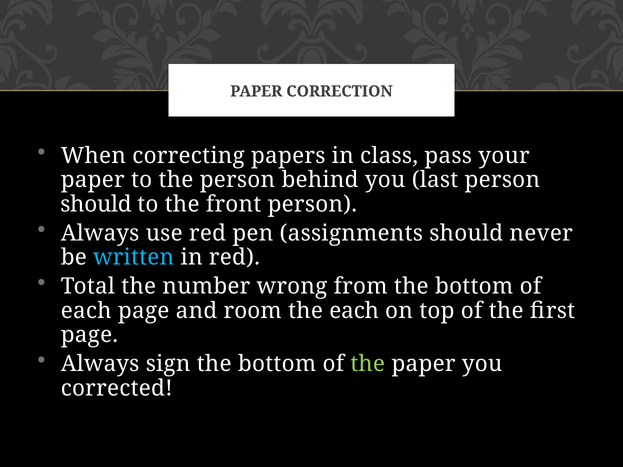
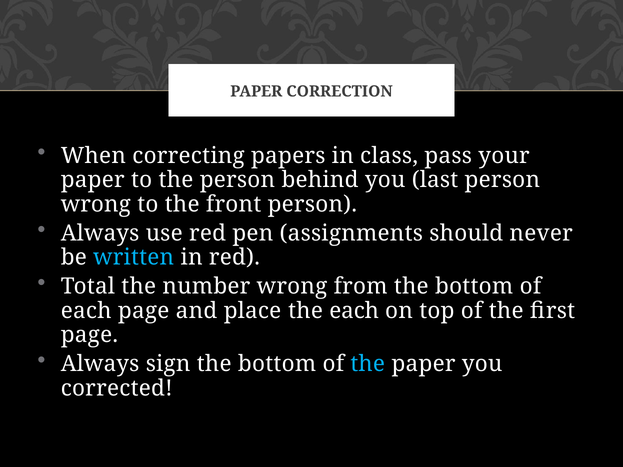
should: should -> wrong (96, 204)
room: room -> place (253, 311)
the colour: light green -> light blue (368, 364)
